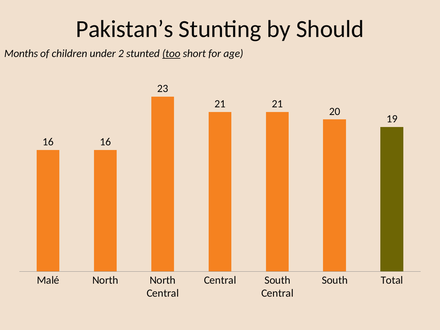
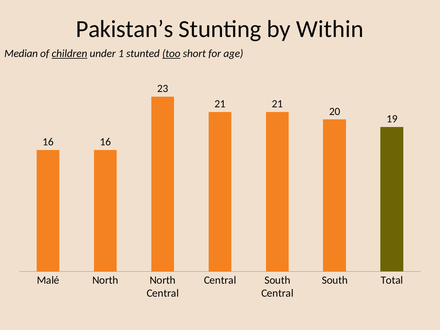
Should: Should -> Within (330, 29)
Months: Months -> Median (21, 54)
children underline: none -> present (69, 54)
2: 2 -> 1 (121, 54)
